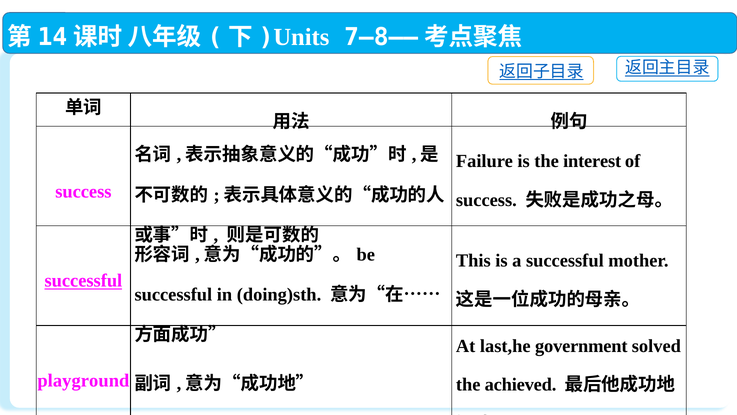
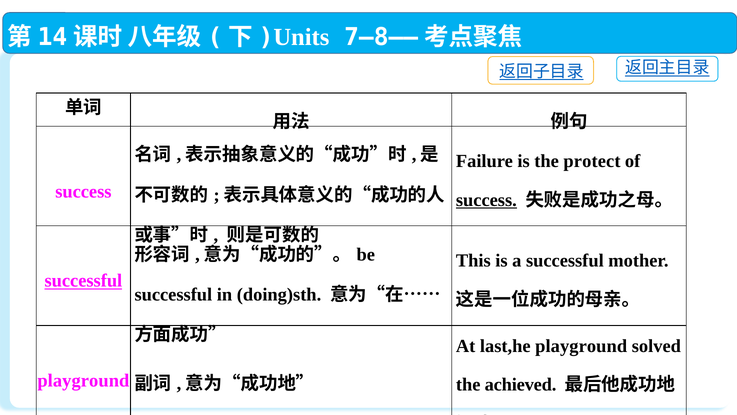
interest: interest -> protect (592, 161)
success underline: none -> present (486, 200)
last,he government: government -> playground (581, 346)
